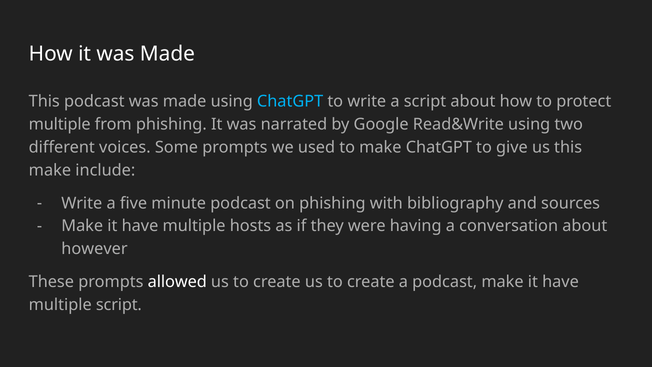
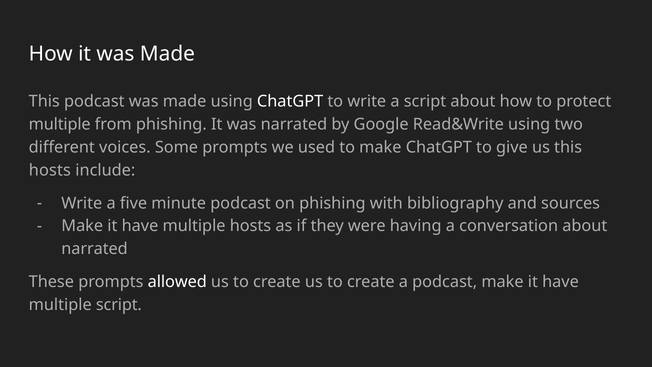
ChatGPT colour: light blue -> white (290, 101)
make: make -> hosts (50, 170)
however: however -> narrated (95, 249)
